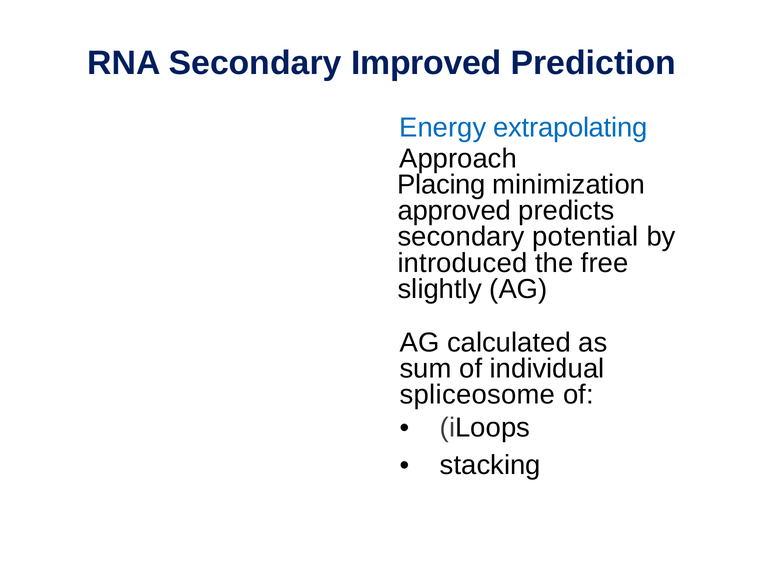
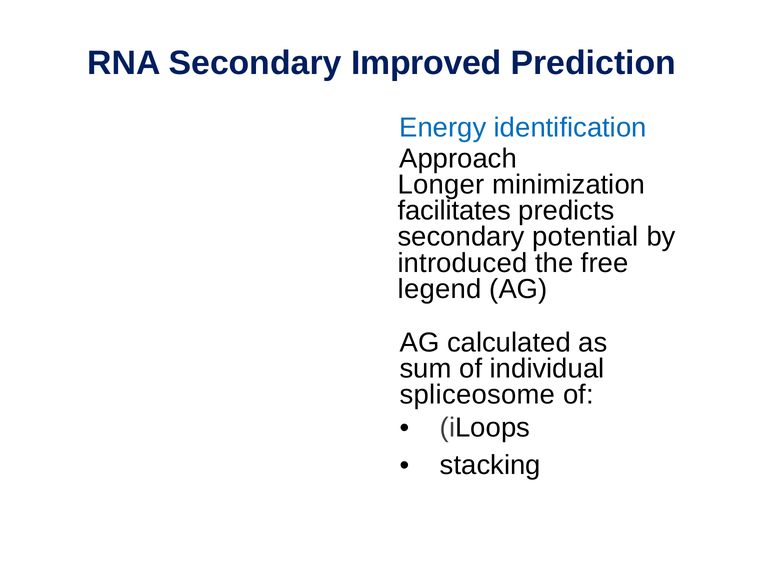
extrapolating: extrapolating -> identification (570, 128)
Placing: Placing -> Longer (441, 185)
approved: approved -> facilitates (454, 211)
slightly: slightly -> legend (440, 289)
